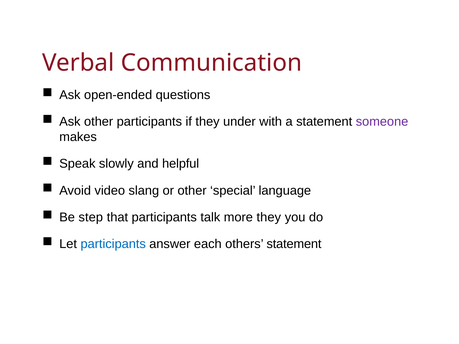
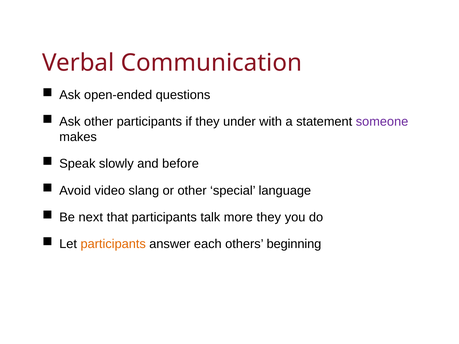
helpful: helpful -> before (181, 164)
step: step -> next (91, 217)
participants colour: blue -> orange (113, 244)
others statement: statement -> beginning (294, 244)
